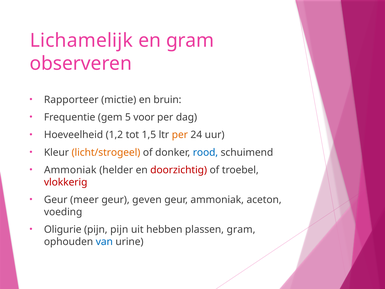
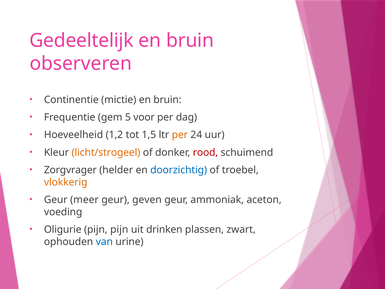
Lichamelijk: Lichamelijk -> Gedeeltelijk (82, 40)
gram: gram -> bruin (190, 40)
Rapporteer: Rapporteer -> Continentie (71, 100)
rood colour: blue -> red (205, 152)
Ammoniak: Ammoniak -> Zorgvrager (70, 170)
doorzichtig colour: red -> blue (179, 170)
vlokkerig colour: red -> orange (66, 182)
hebben: hebben -> drinken (164, 229)
plassen gram: gram -> zwart (241, 229)
